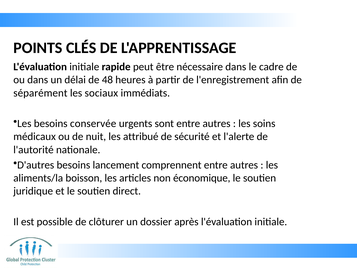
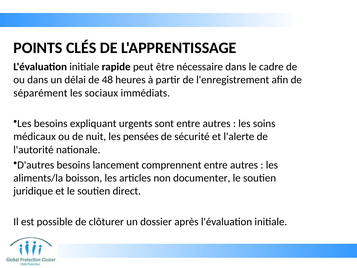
conservée: conservée -> expliquant (93, 123)
attribué: attribué -> pensées (141, 136)
économique: économique -> documenter (202, 178)
